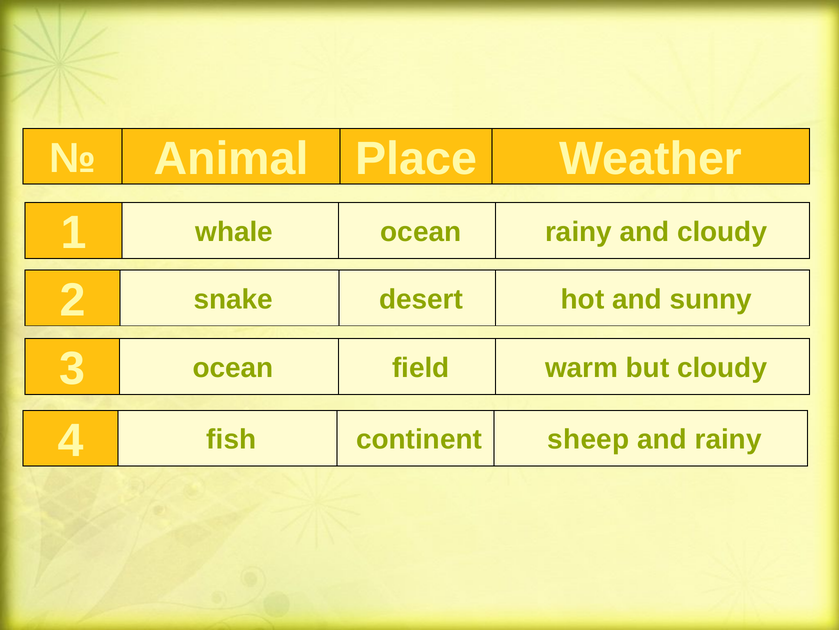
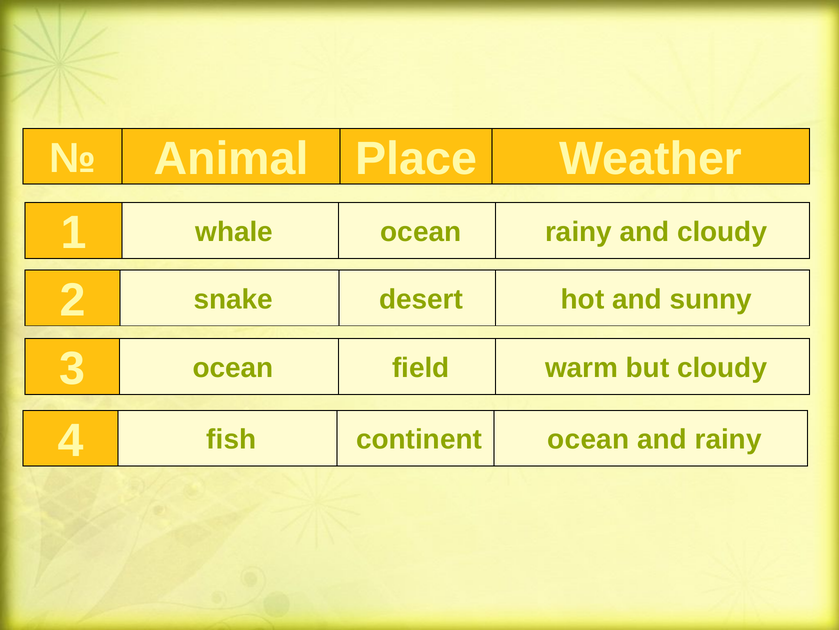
continent sheep: sheep -> ocean (588, 439)
